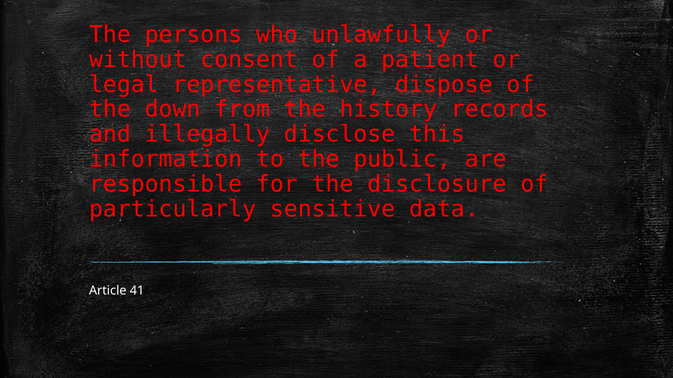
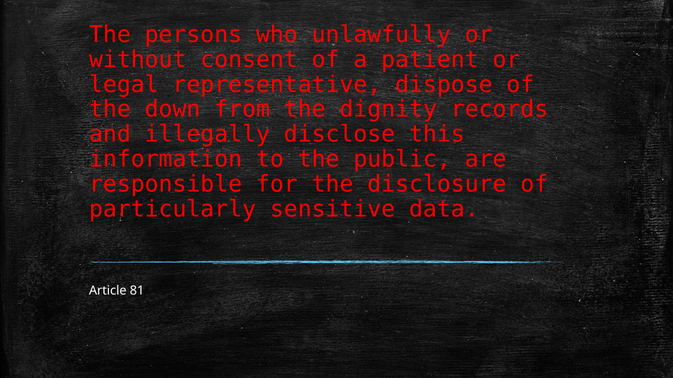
history: history -> dignity (388, 110)
41: 41 -> 81 (137, 291)
